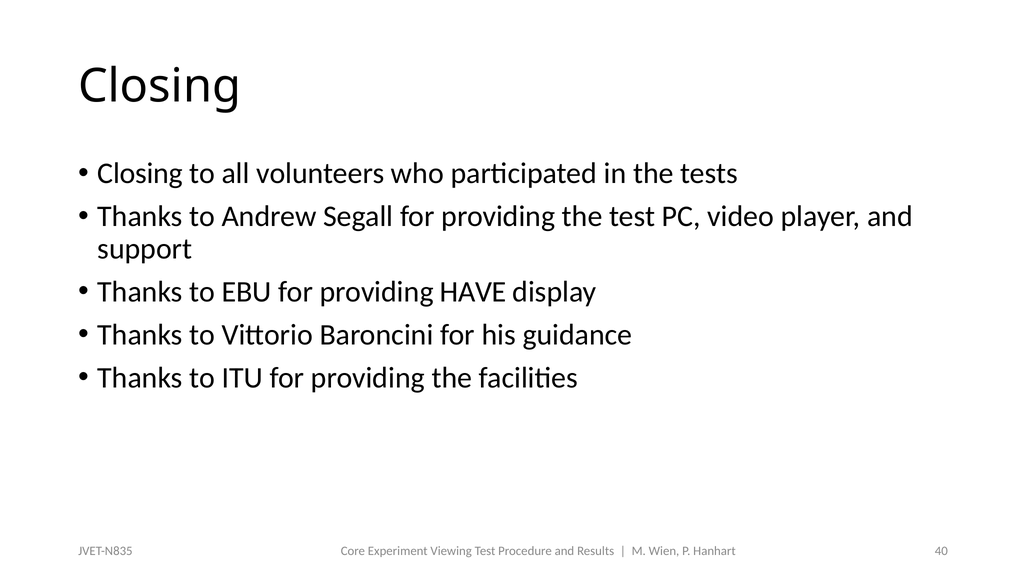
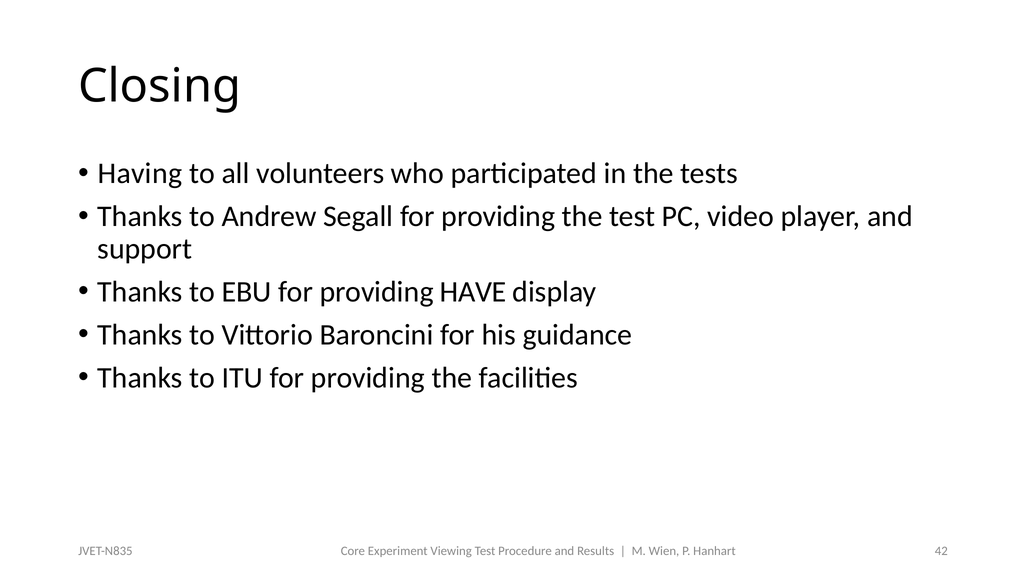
Closing: Closing -> Having (140, 173)
40: 40 -> 42 (941, 551)
